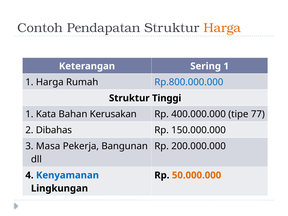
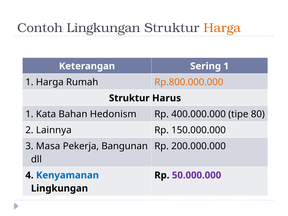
Contoh Pendapatan: Pendapatan -> Lingkungan (104, 28)
Rp.800.000.000 colour: blue -> orange (189, 82)
Tinggi: Tinggi -> Harus (167, 98)
Kerusakan: Kerusakan -> Hedonism (113, 114)
77: 77 -> 80 (258, 114)
Dibahas: Dibahas -> Lainnya (54, 130)
50.000.000 colour: orange -> purple (197, 175)
